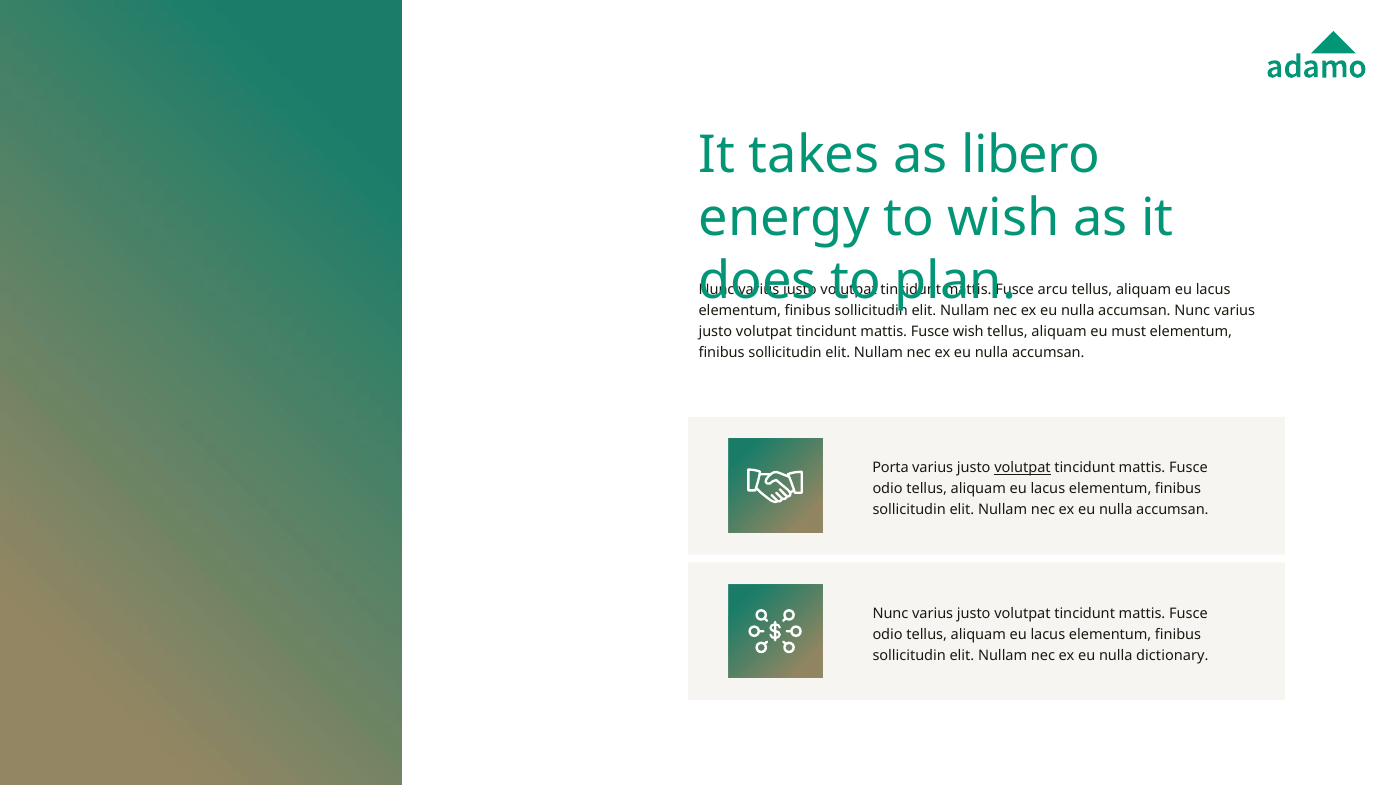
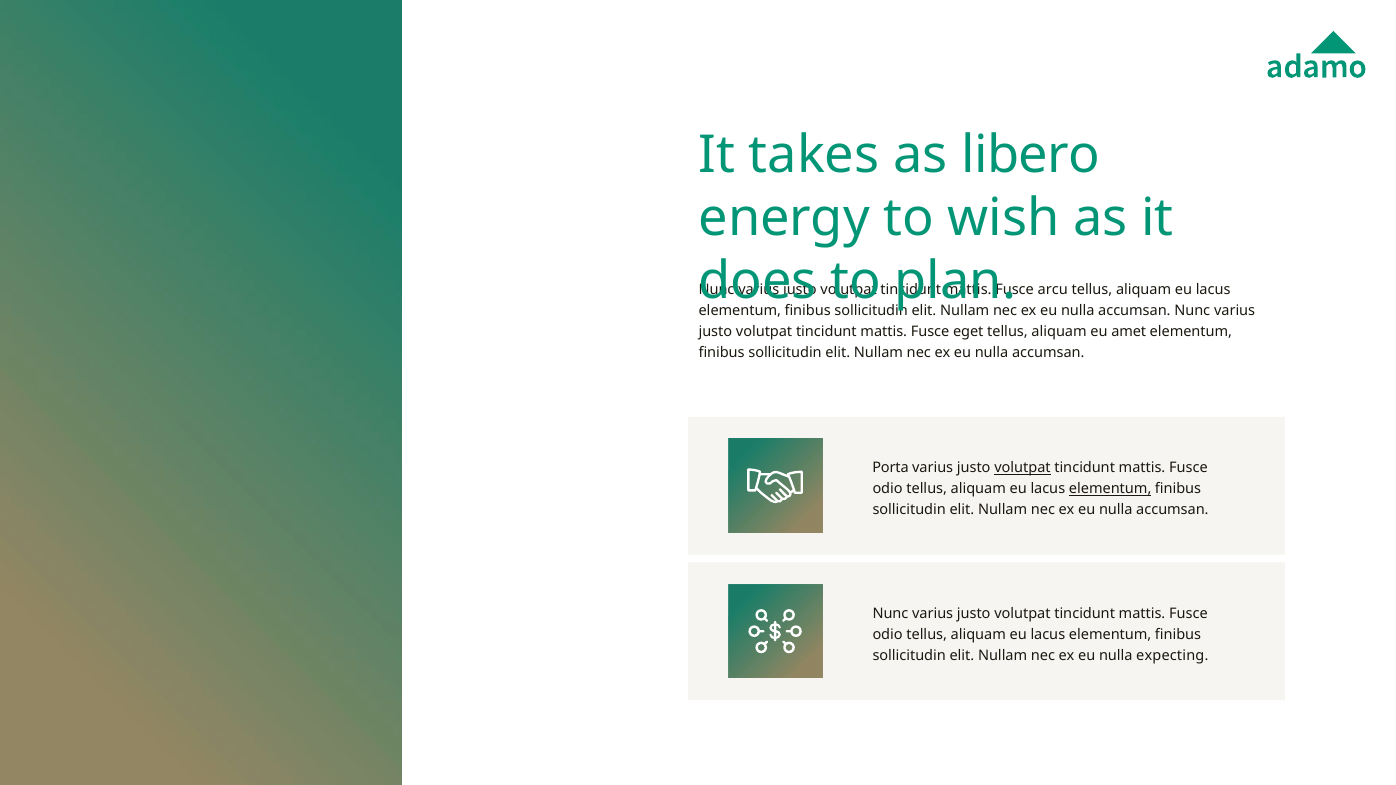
Fusce wish: wish -> eget (968, 332)
must: must -> amet (1129, 332)
elementum underline: none -> present (1110, 489)
dictionary: dictionary -> expecting (1172, 655)
